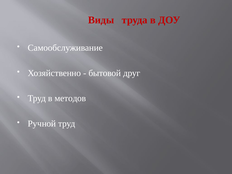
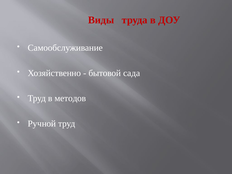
друг: друг -> сада (132, 73)
